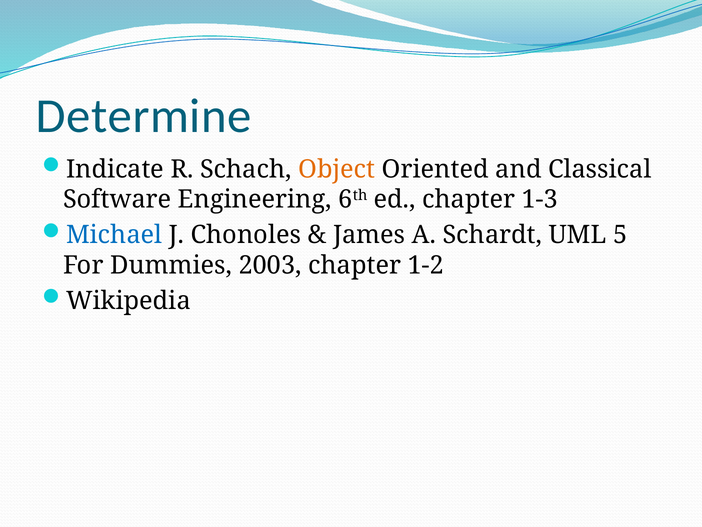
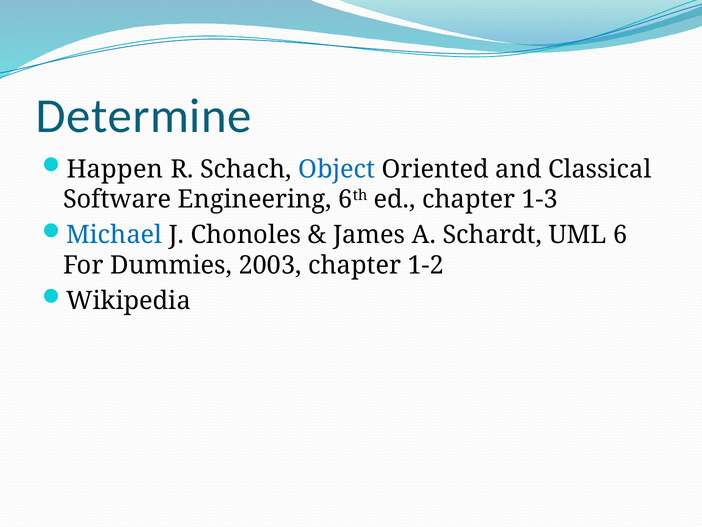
Indicate: Indicate -> Happen (115, 169)
Object colour: orange -> blue (337, 169)
5: 5 -> 6 (620, 235)
